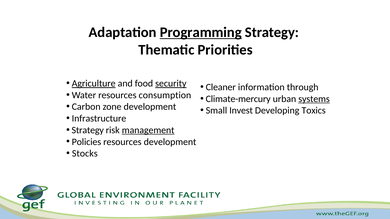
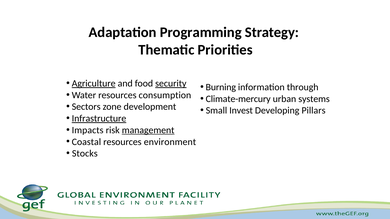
Programming underline: present -> none (201, 32)
Cleaner: Cleaner -> Burning (221, 87)
systems underline: present -> none (314, 99)
Carbon: Carbon -> Sectors (86, 107)
Toxics: Toxics -> Pillars (314, 111)
Infrastructure underline: none -> present (99, 119)
Strategy: Strategy -> Impacts (88, 130)
Policies: Policies -> Coastal (86, 142)
resources development: development -> environment (170, 142)
